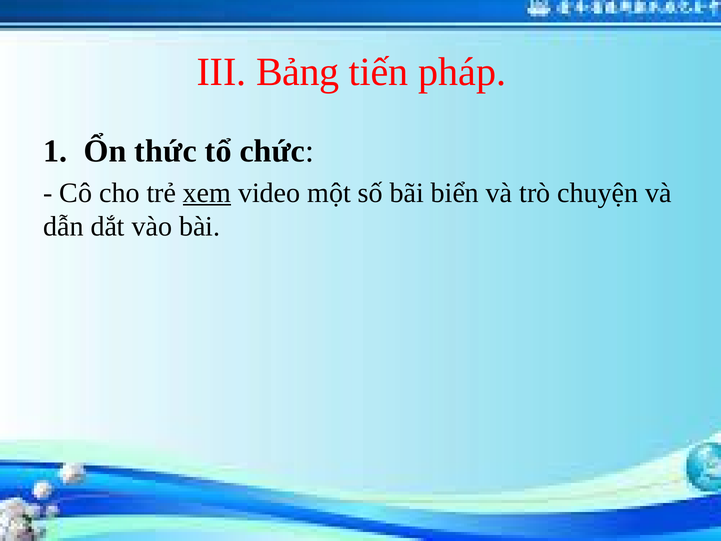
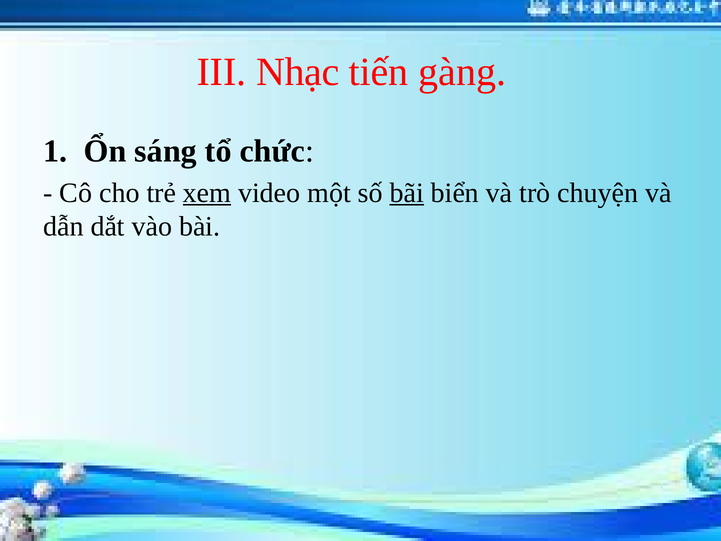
Bảng: Bảng -> Nhạc (298, 72)
pháp: pháp -> gàng (462, 72)
thức: thức -> sáng (166, 151)
bãi underline: none -> present (407, 193)
